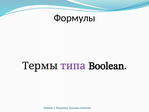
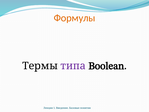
Формулы colour: black -> orange (75, 18)
